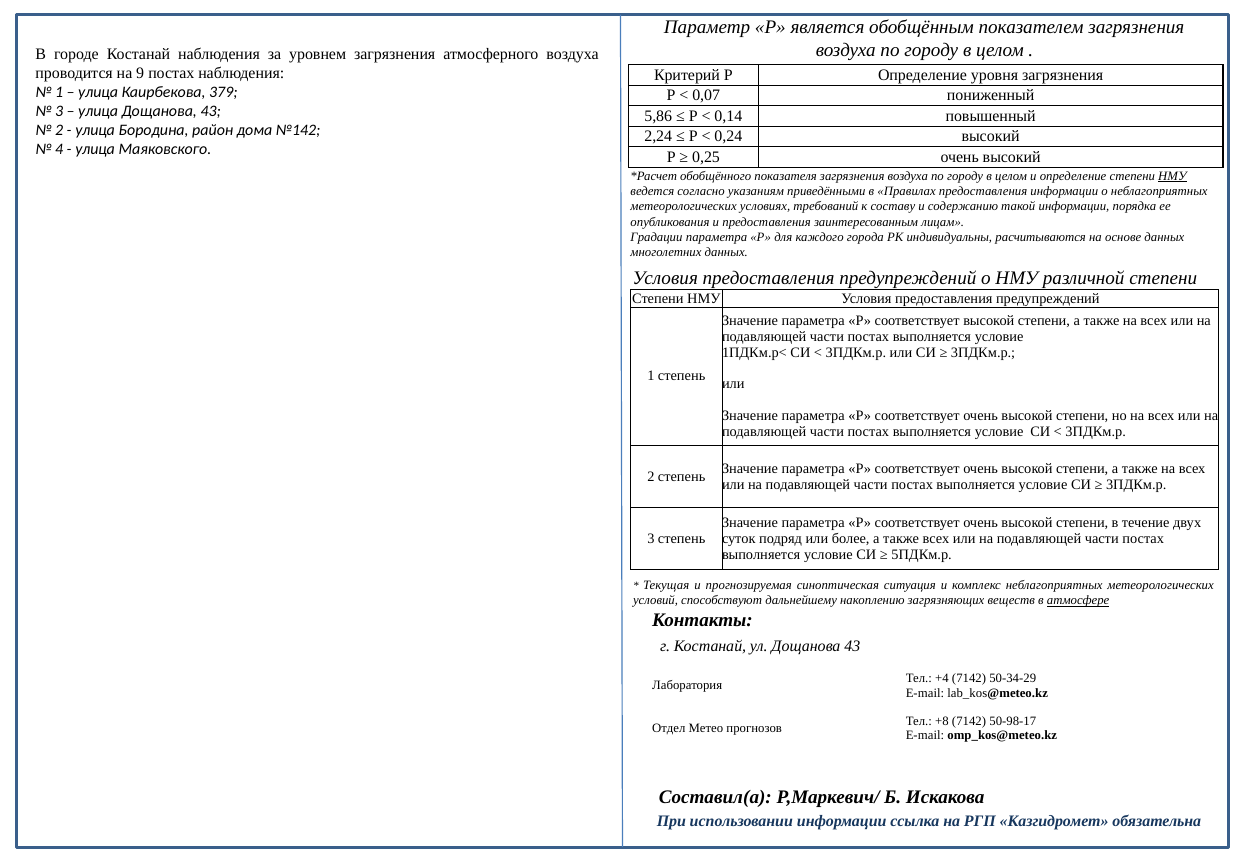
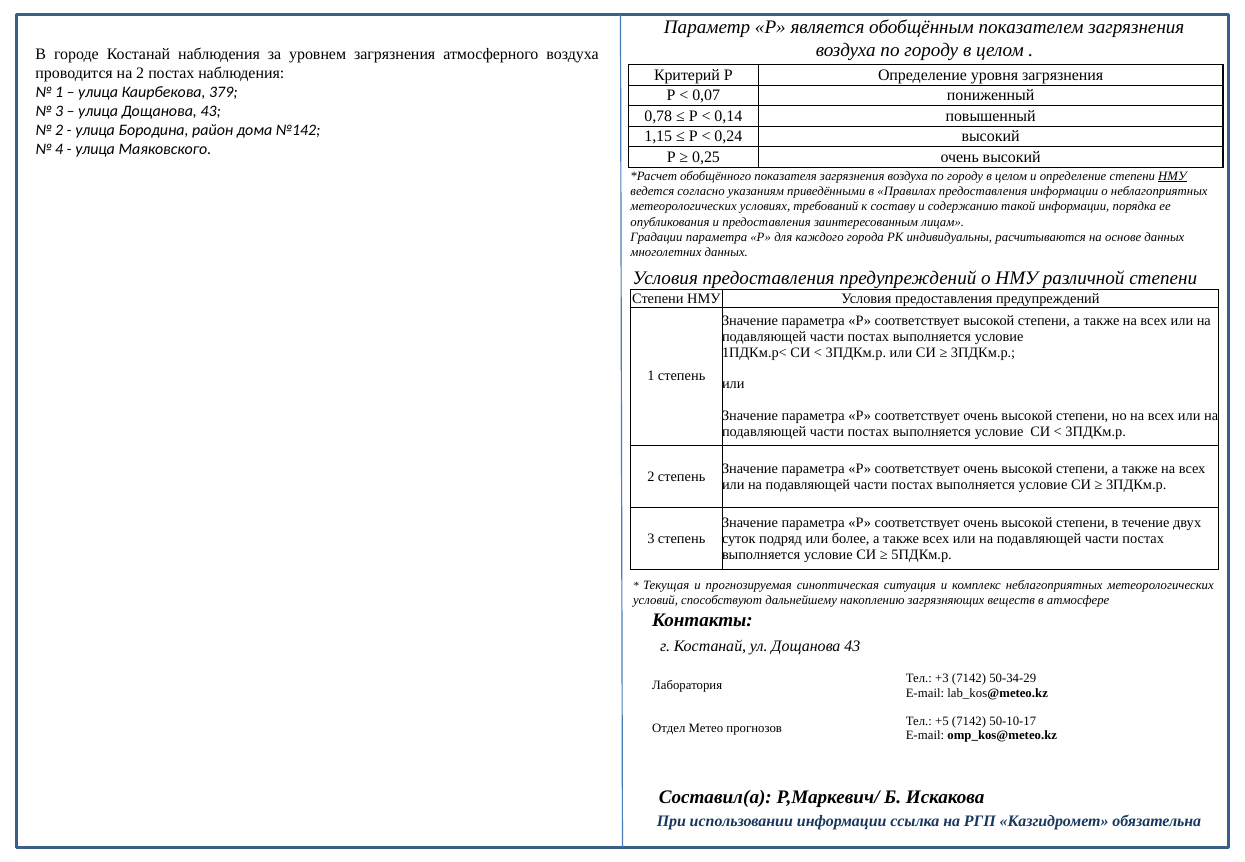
на 9: 9 -> 2 (140, 73)
5,86: 5,86 -> 0,78 (658, 116)
2,24: 2,24 -> 1,15 (658, 136)
атмосфере underline: present -> none (1078, 601)
+4: +4 -> +3 (942, 679)
+8: +8 -> +5 (942, 721)
50-98-17: 50-98-17 -> 50-10-17 (1013, 721)
